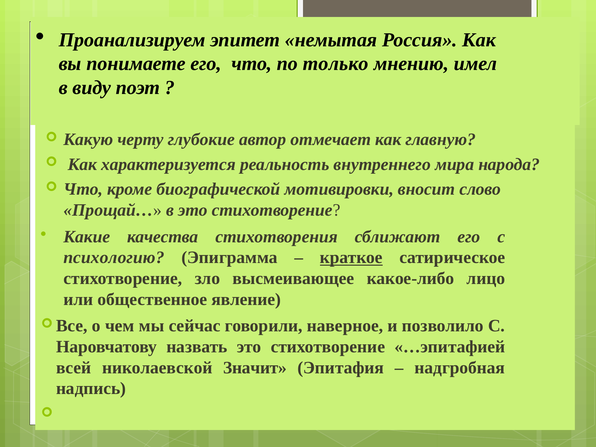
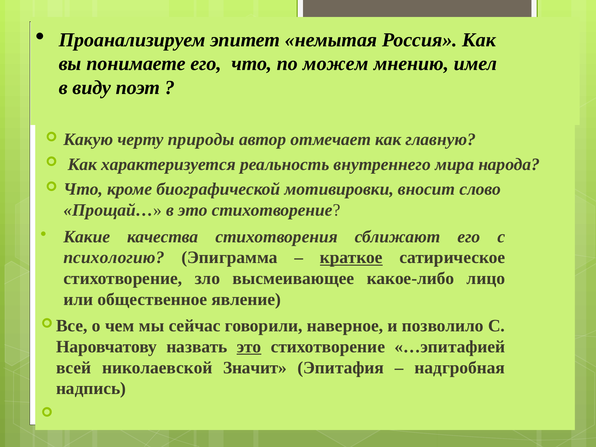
только: только -> можем (336, 64)
глубокие: глубокие -> природы (201, 140)
это underline: none -> present (249, 347)
